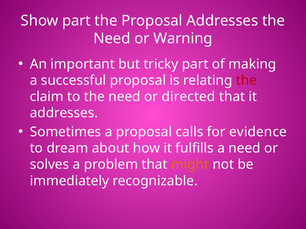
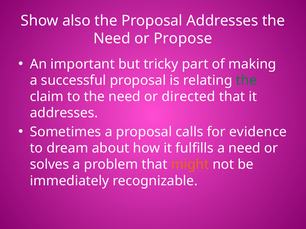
Show part: part -> also (76, 21)
Warning: Warning -> Propose (183, 39)
the colour: red -> green (246, 81)
